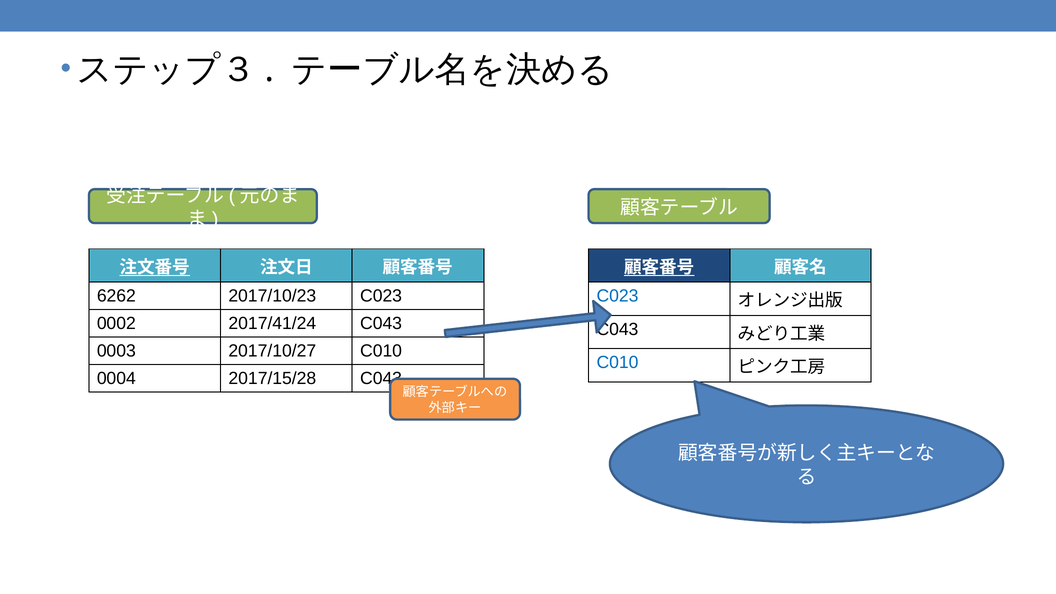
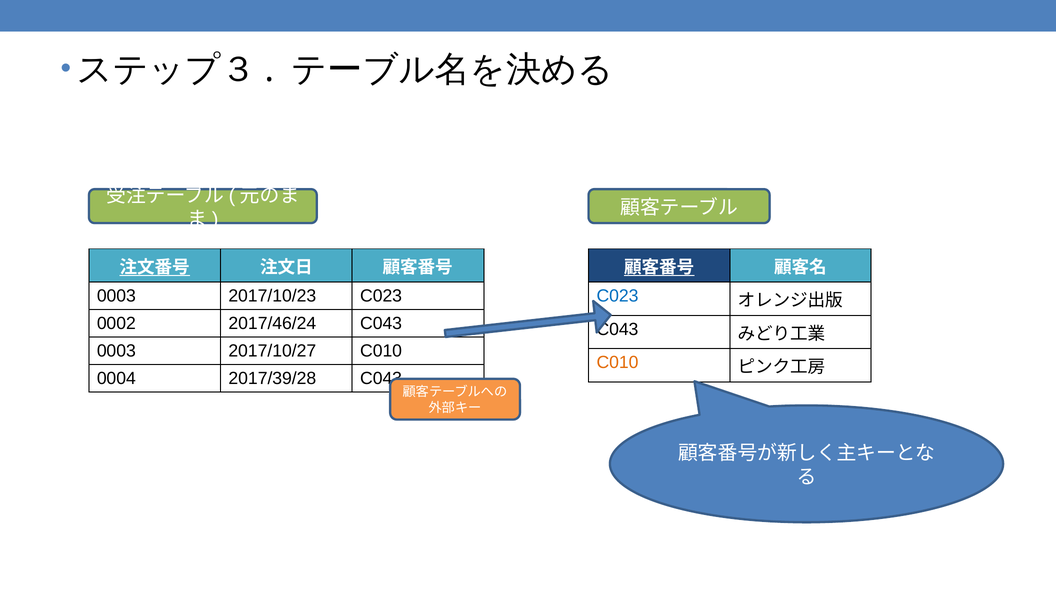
6262: 6262 -> 0003 (116, 296)
2017/41/24: 2017/41/24 -> 2017/46/24 (272, 324)
C010 colour: blue -> orange (617, 363)
2017/15/28: 2017/15/28 -> 2017/39/28 (272, 379)
